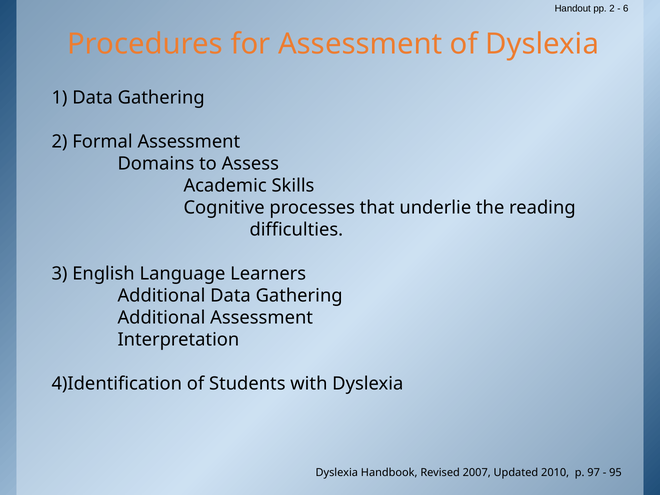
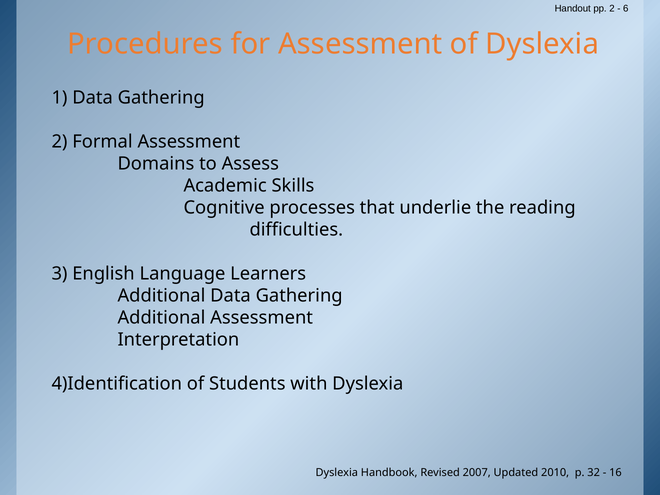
97: 97 -> 32 (594, 473)
95: 95 -> 16 (616, 473)
